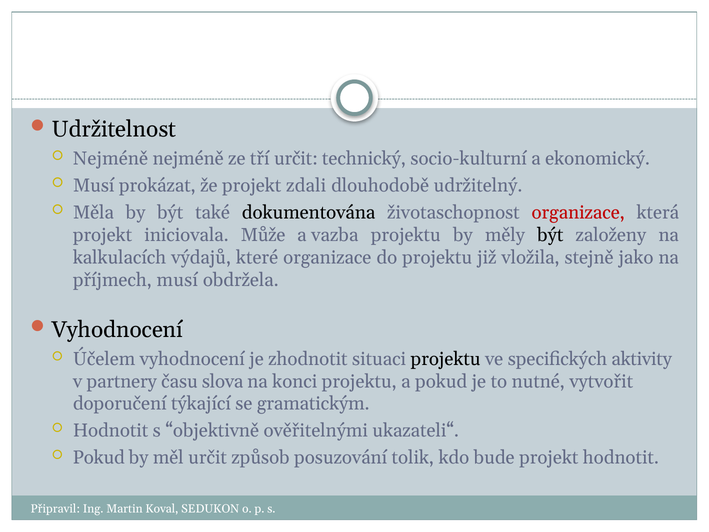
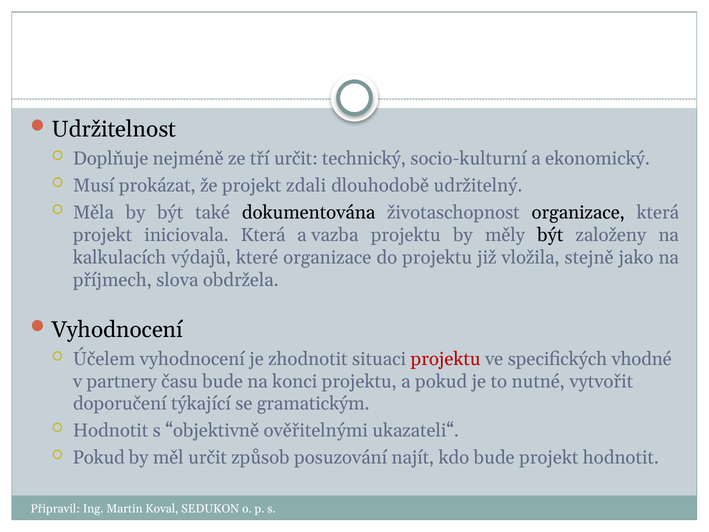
Nejméně: Nejméně -> Doplňuje (111, 158)
organizace colour: red -> black (578, 212)
iniciovala Může: Může -> Která (263, 235)
příjmech musí: musí -> slova (177, 280)
projektu colour: black -> red (446, 359)
aktivity: aktivity -> vhodné (642, 359)
času slova: slova -> bude (223, 381)
tolik: tolik -> najít (413, 457)
